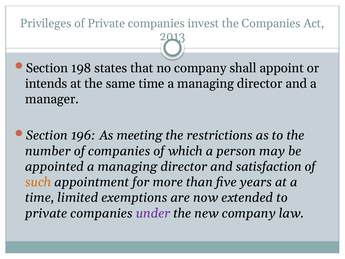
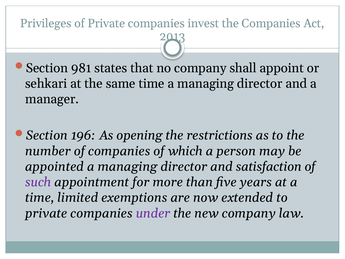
198: 198 -> 981 (81, 68)
intends: intends -> sehkari (46, 84)
meeting: meeting -> opening (140, 135)
such colour: orange -> purple (38, 182)
